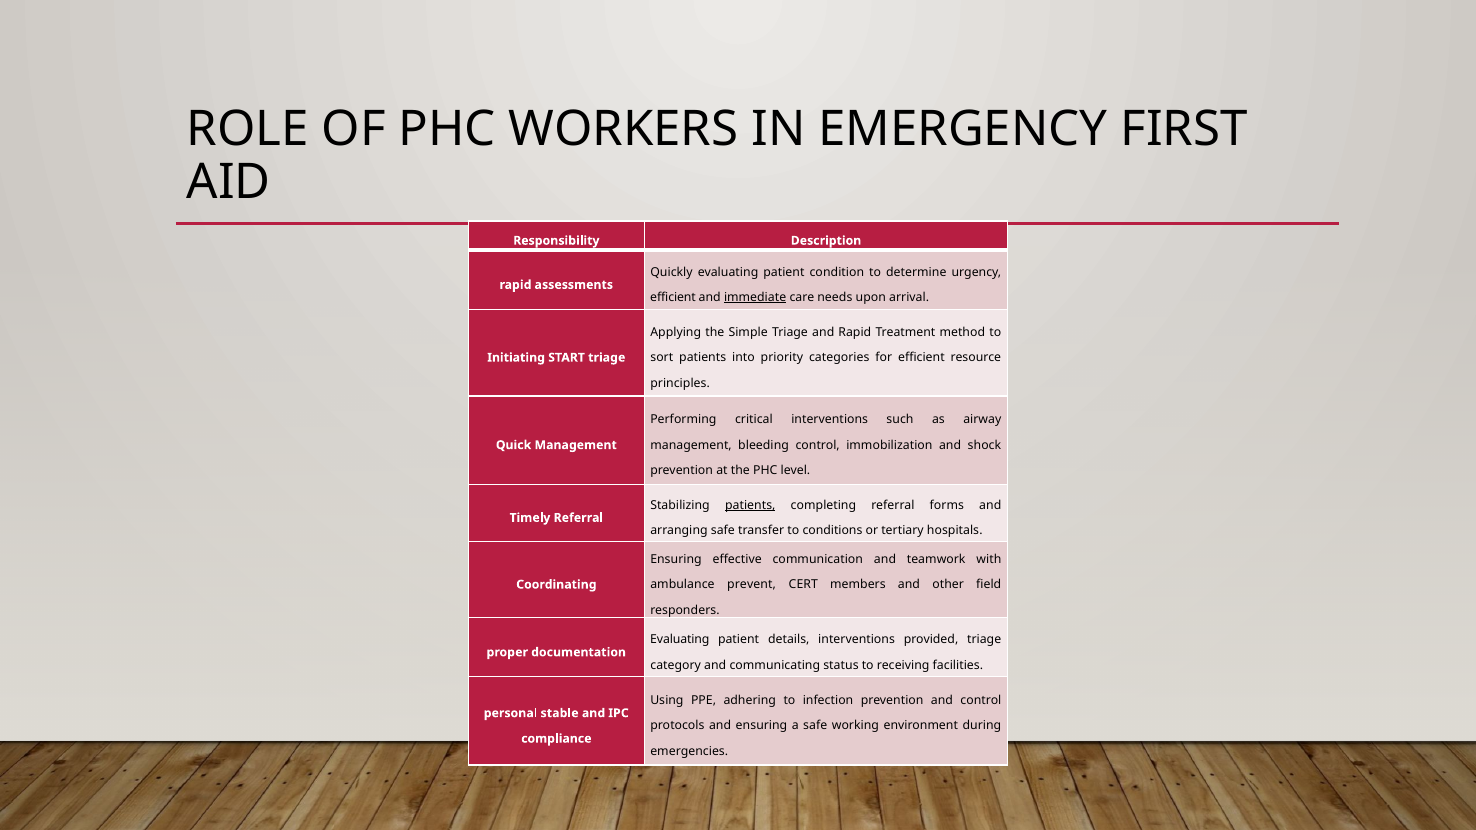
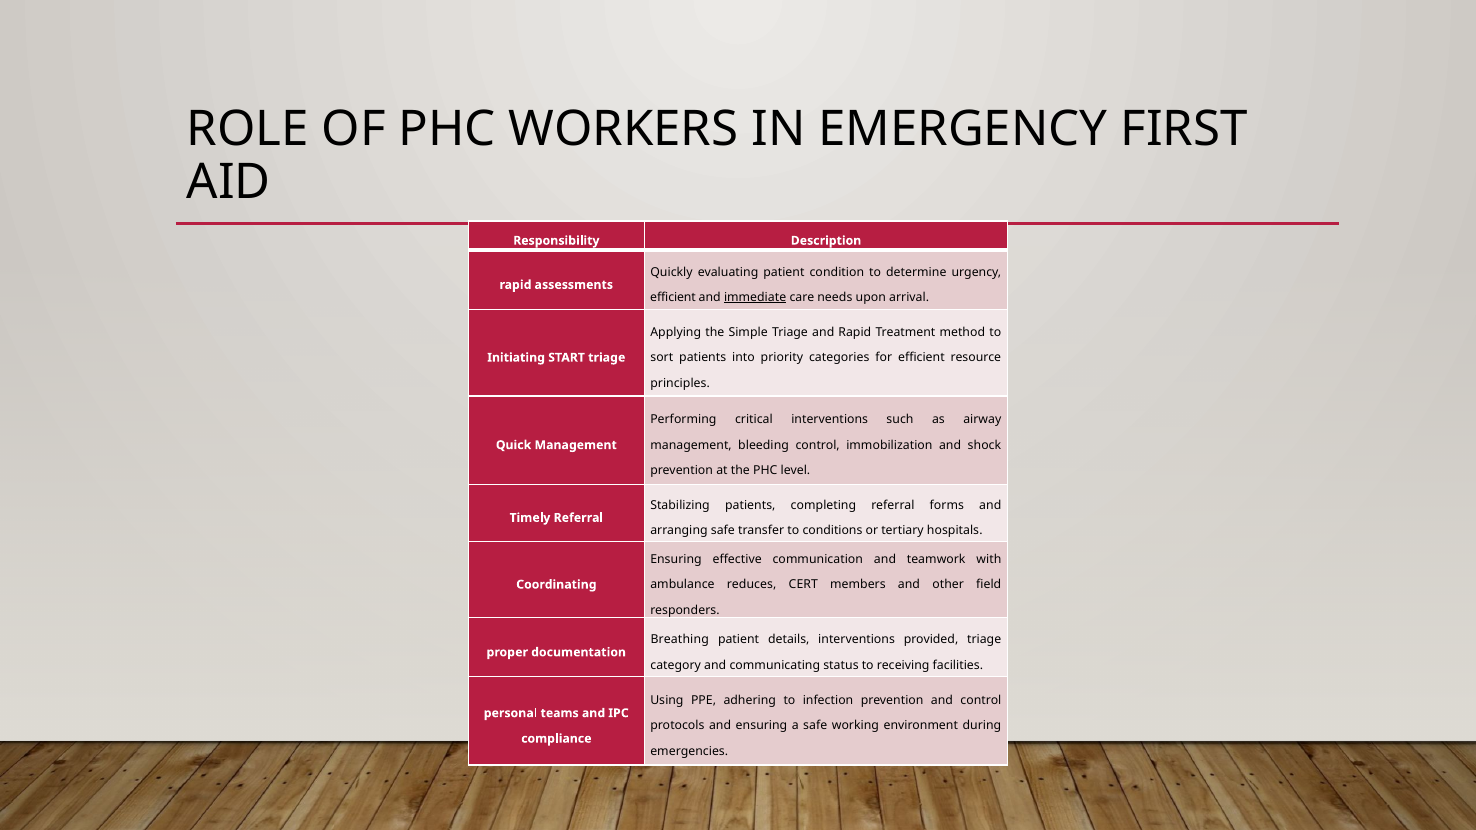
patients underline: present -> none (750, 505)
prevent: prevent -> reduces (752, 585)
Evaluating: Evaluating -> Breathing (680, 640)
stable: stable -> teams (560, 713)
